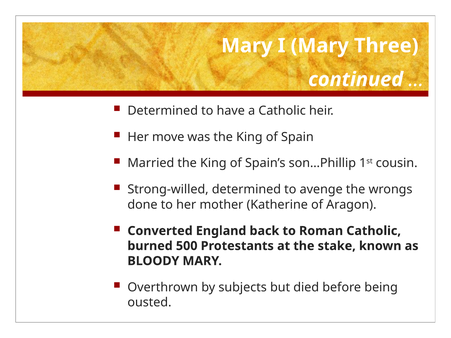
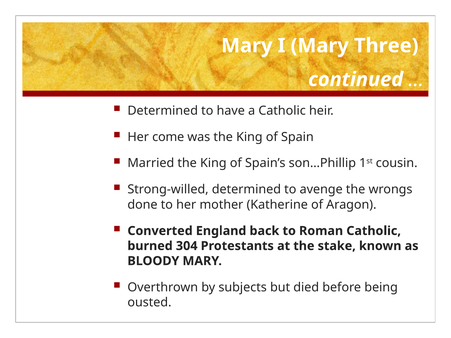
move: move -> come (168, 137)
500: 500 -> 304 (187, 246)
